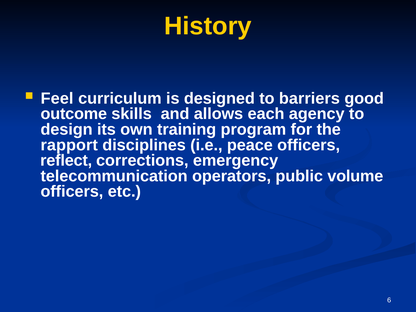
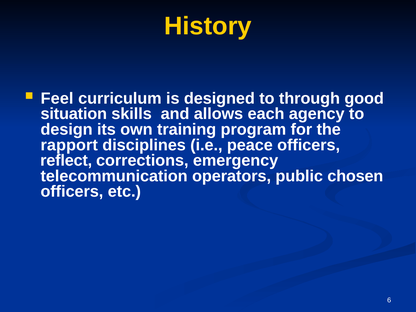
barriers: barriers -> through (309, 98)
outcome: outcome -> situation (74, 114)
volume: volume -> chosen (355, 176)
